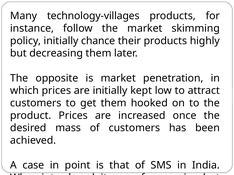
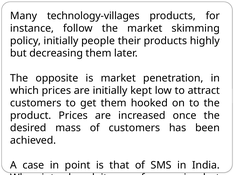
initially chance: chance -> people (98, 41)
